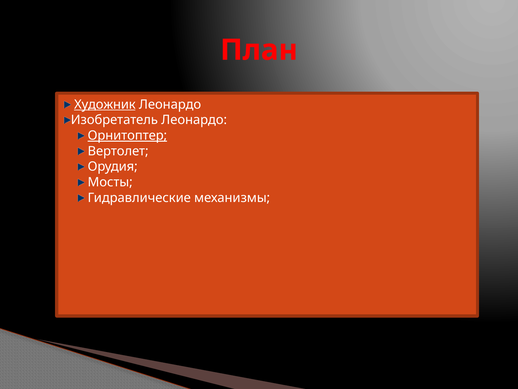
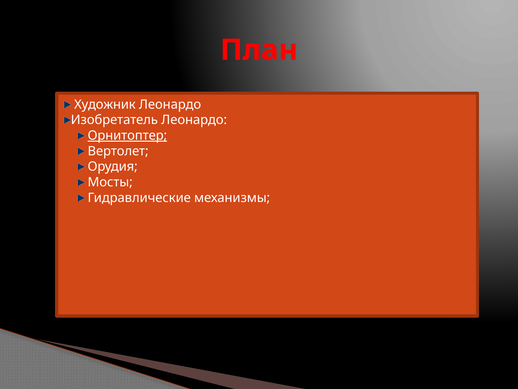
Художник underline: present -> none (105, 104)
